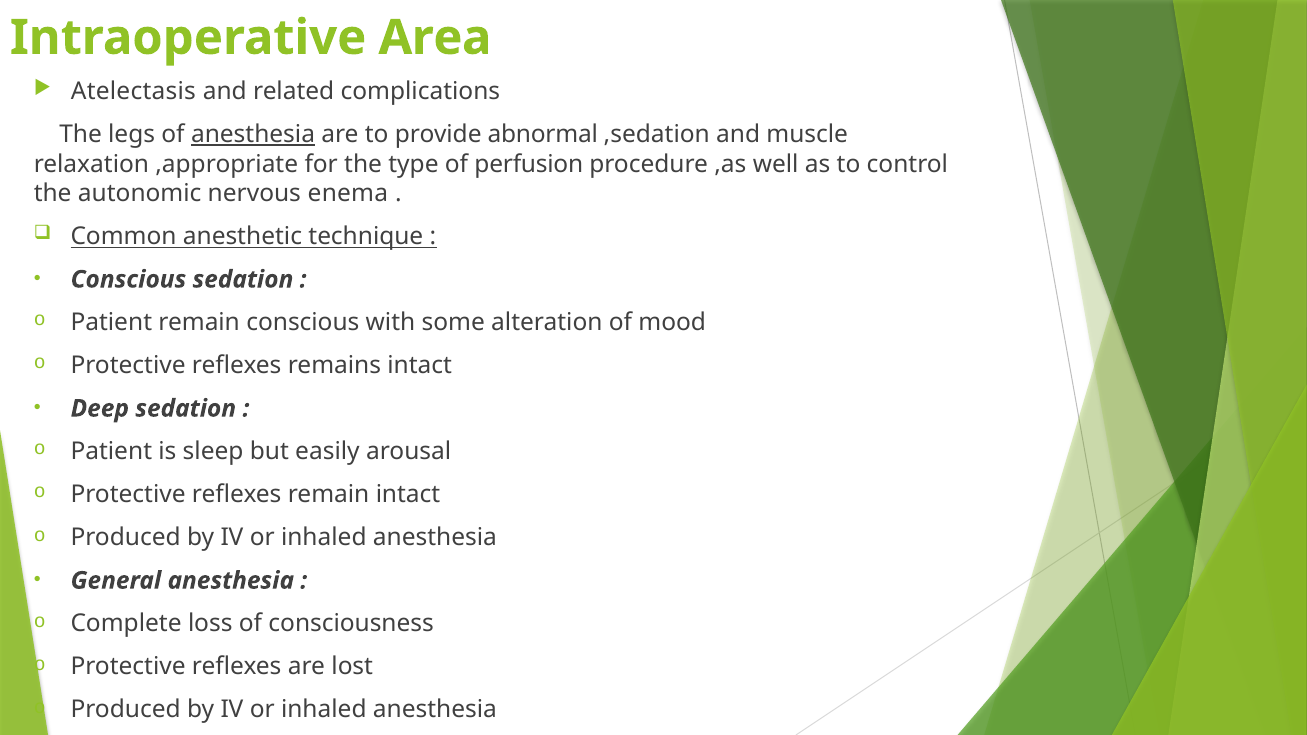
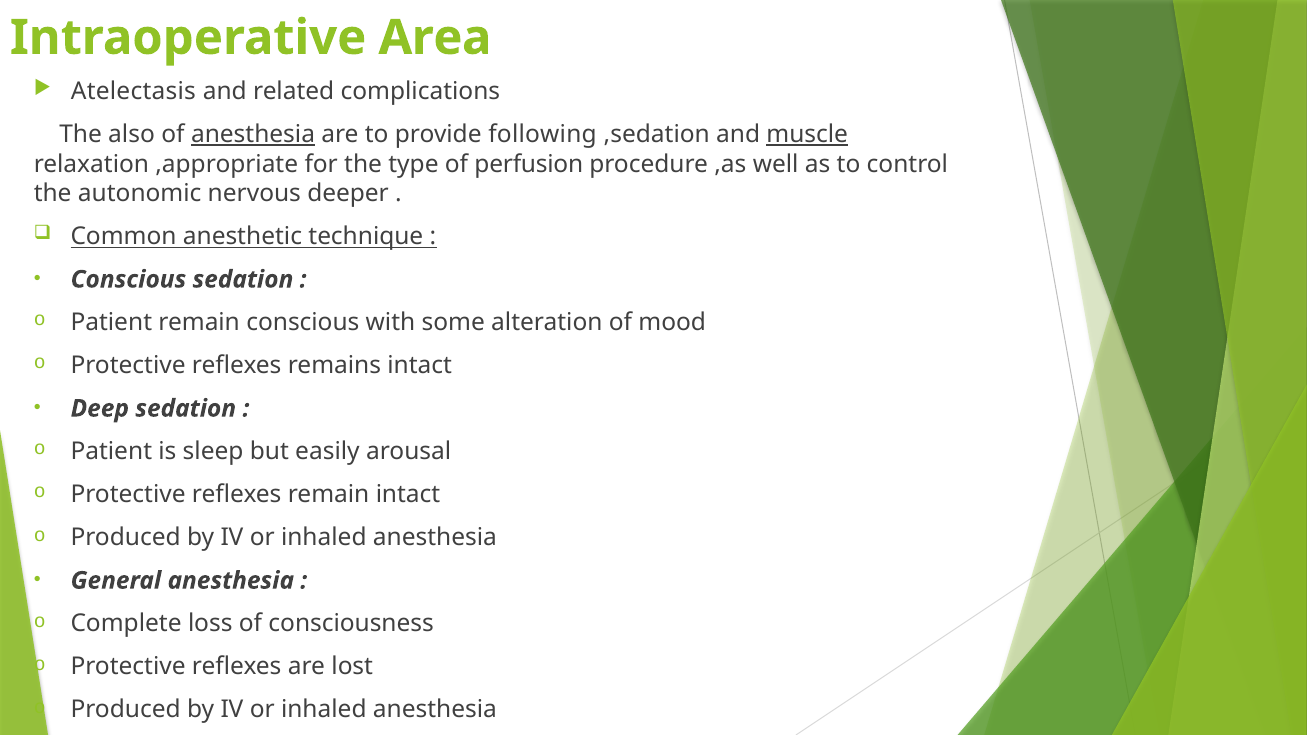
legs: legs -> also (132, 135)
abnormal: abnormal -> following (543, 135)
muscle underline: none -> present (807, 135)
enema: enema -> deeper (348, 193)
